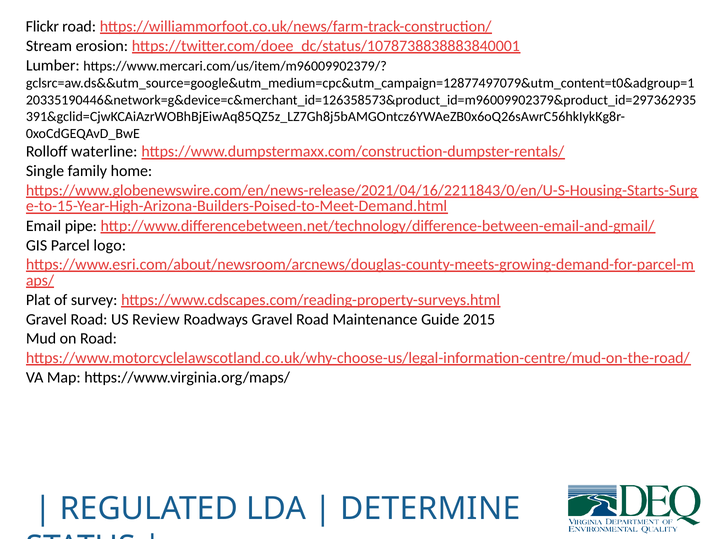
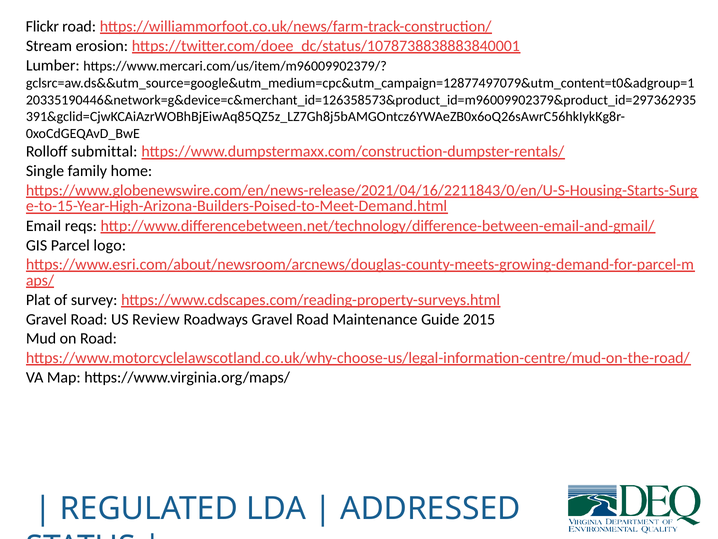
waterline: waterline -> submittal (104, 151)
pipe: pipe -> reqs (81, 226)
DETERMINE: DETERMINE -> ADDRESSED (430, 508)
